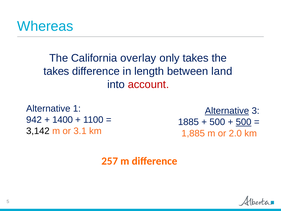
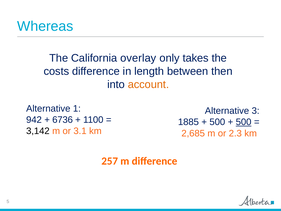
takes: takes -> costs (56, 71)
land: land -> then (222, 71)
account colour: red -> orange (148, 84)
Alternative underline: present -> none (227, 111)
1400: 1400 -> 6736 (63, 120)
1,885: 1,885 -> 2,685 (193, 133)
2.0: 2.0 -> 2.3 (235, 133)
